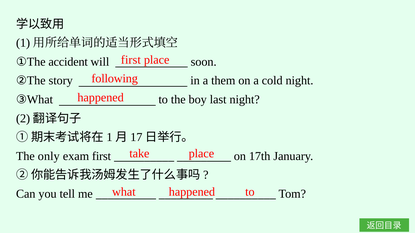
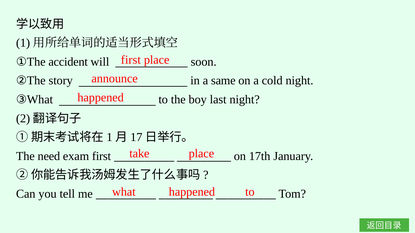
following: following -> announce (115, 79)
them: them -> same (223, 81)
only: only -> need (49, 156)
